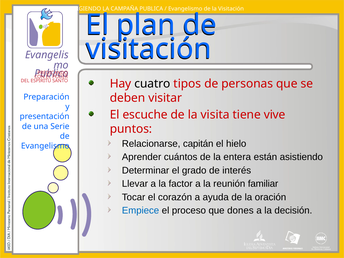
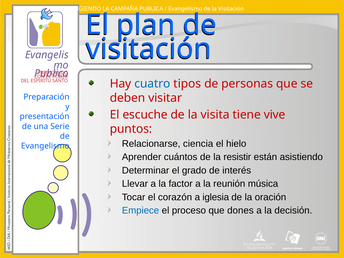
cuatro colour: black -> blue (152, 84)
capitán: capitán -> ciencia (198, 144)
entera: entera -> resistir (237, 157)
familiar: familiar -> música (263, 184)
ayuda: ayuda -> iglesia (216, 197)
